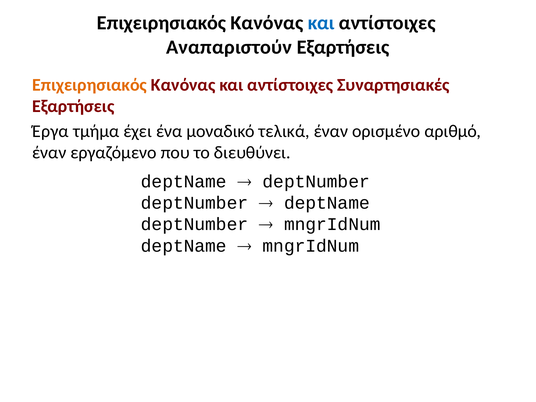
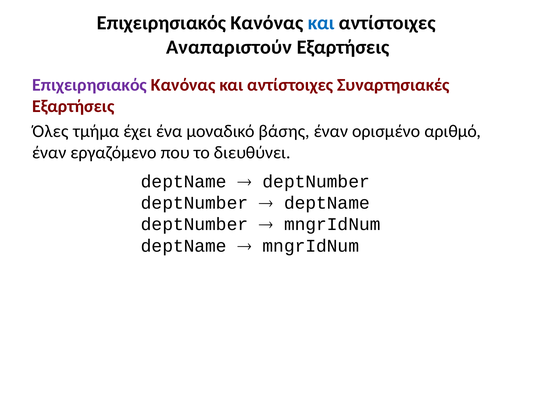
Επιχειρησιακός colour: orange -> purple (90, 85)
Έργα: Έργα -> Όλες (51, 131)
τελικά: τελικά -> βάσης (284, 131)
